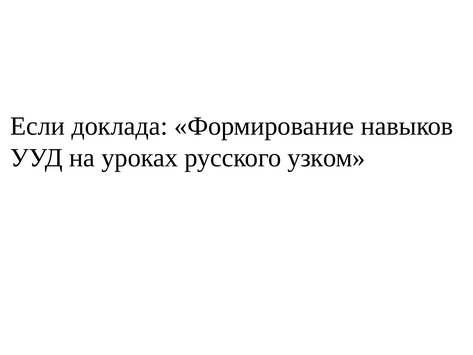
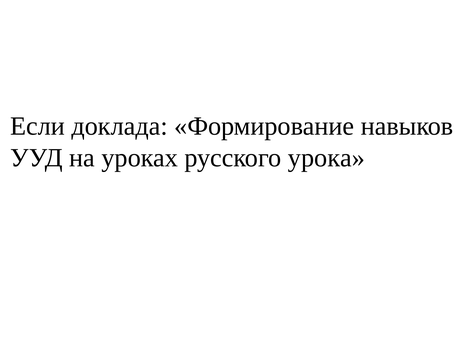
узком: узком -> урока (326, 158)
